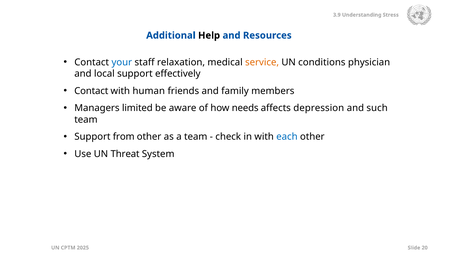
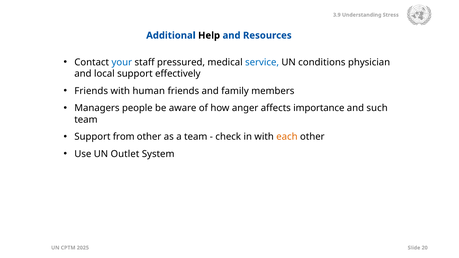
relaxation: relaxation -> pressured (181, 62)
service colour: orange -> blue (262, 62)
Contact: Contact -> Friends (91, 91)
limited: limited -> people (137, 108)
needs: needs -> anger (245, 108)
depression: depression -> importance (319, 108)
each colour: blue -> orange (287, 137)
Threat: Threat -> Outlet (125, 154)
